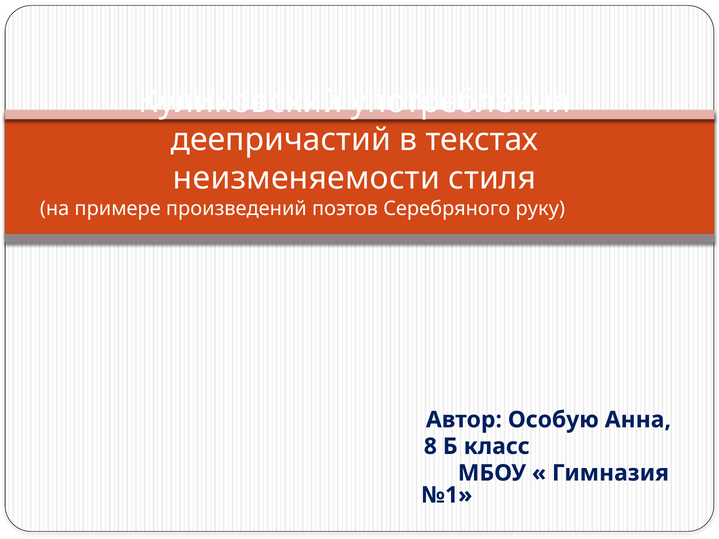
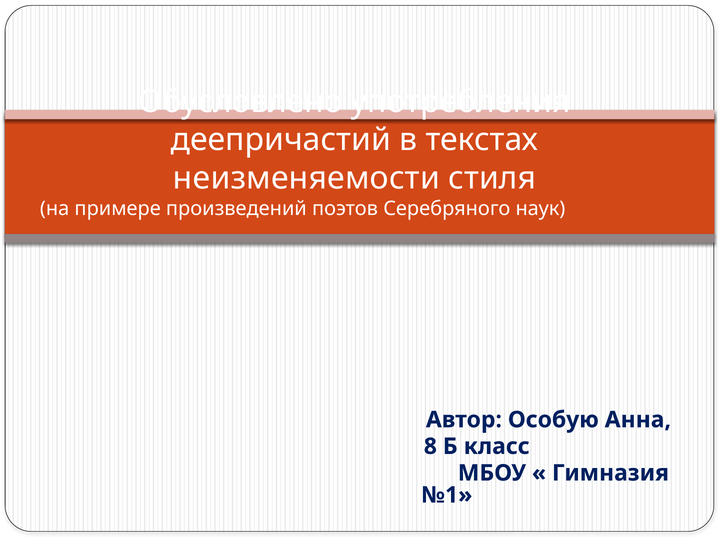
Куликовский: Куликовский -> Обусловлено (241, 102)
руку: руку -> наук (540, 209)
